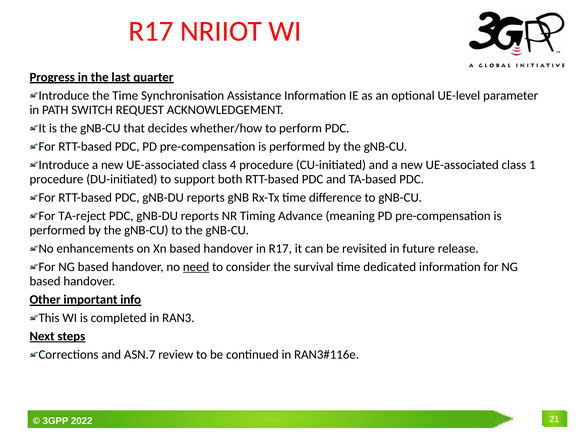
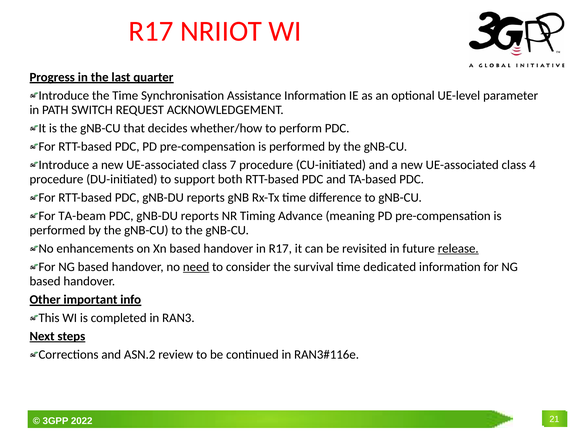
4: 4 -> 7 (233, 165)
1: 1 -> 4 (532, 165)
TA-reject: TA-reject -> TA-beam (82, 216)
release underline: none -> present (458, 248)
ASN.7: ASN.7 -> ASN.2 (140, 354)
